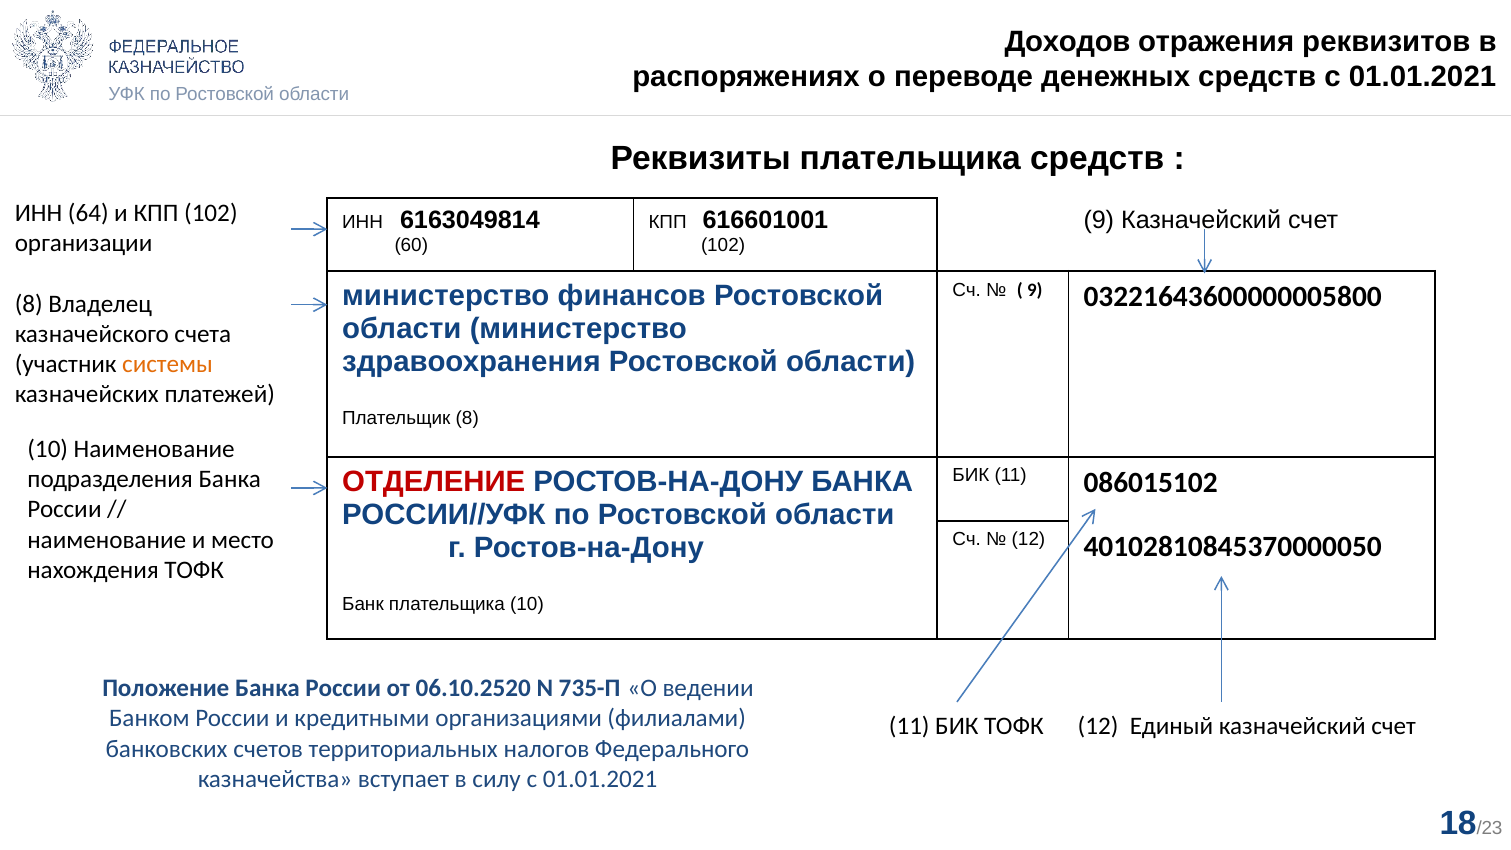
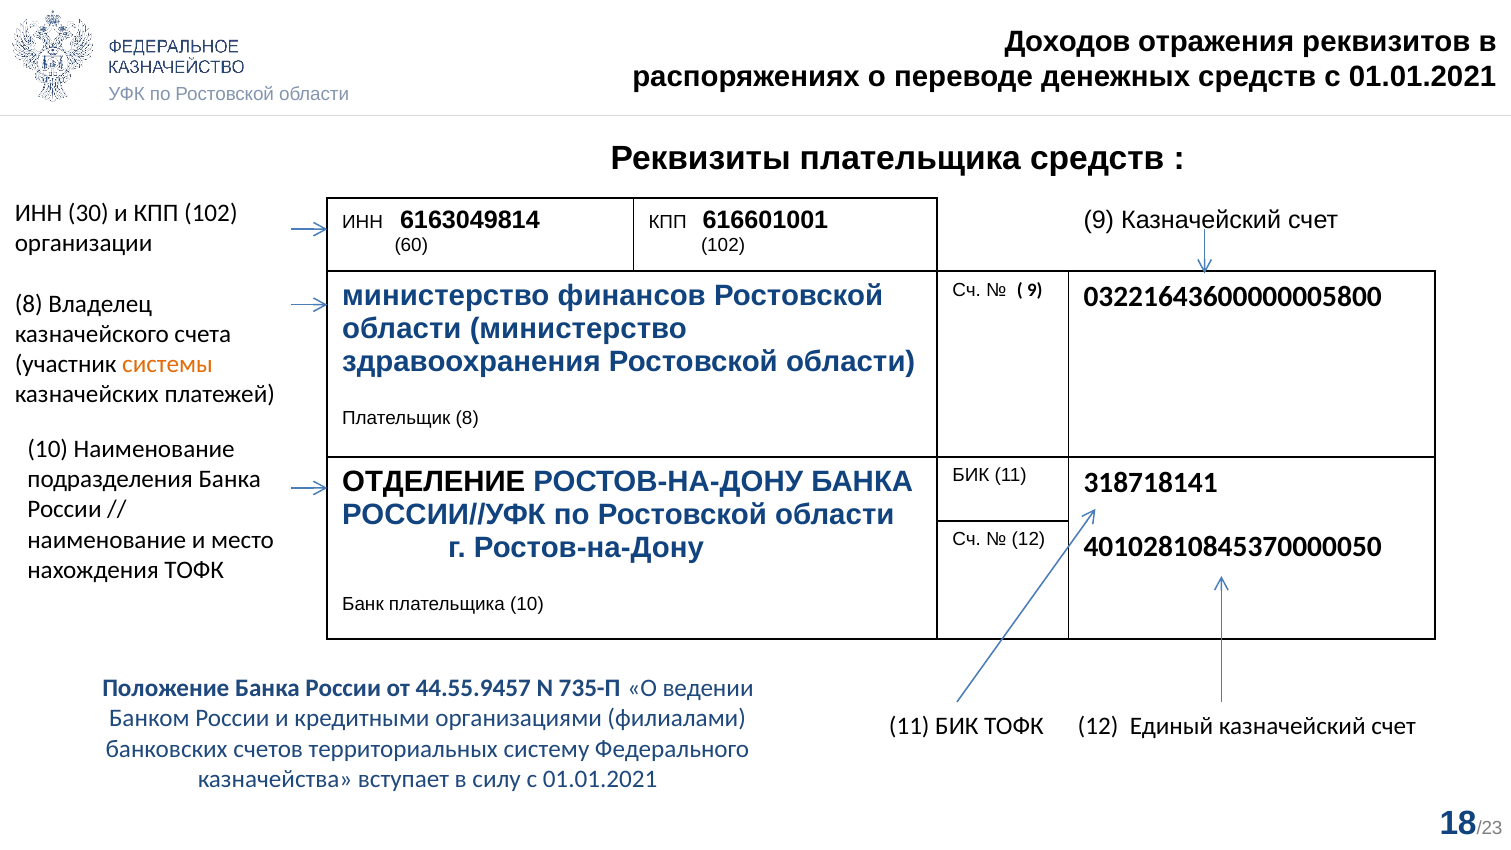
64: 64 -> 30 (88, 213)
086015102: 086015102 -> 318718141 (1151, 483)
ОТДЕЛЕНИЕ colour: red -> black (434, 481)
06.10.2520: 06.10.2520 -> 44.55.9457 (473, 688)
налогов: налогов -> систему (546, 749)
